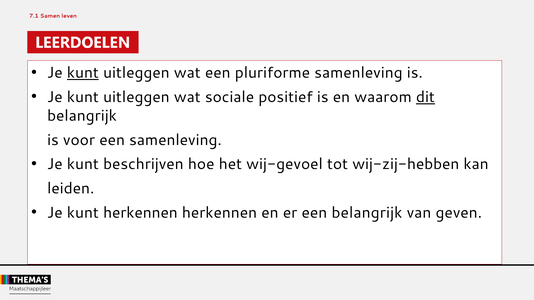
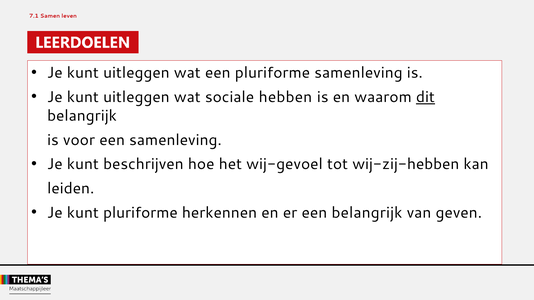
kunt underline: present -> none (83, 73)
positief: positief -> hebben (285, 97)
kunt herkennen: herkennen -> pluriforme (140, 213)
